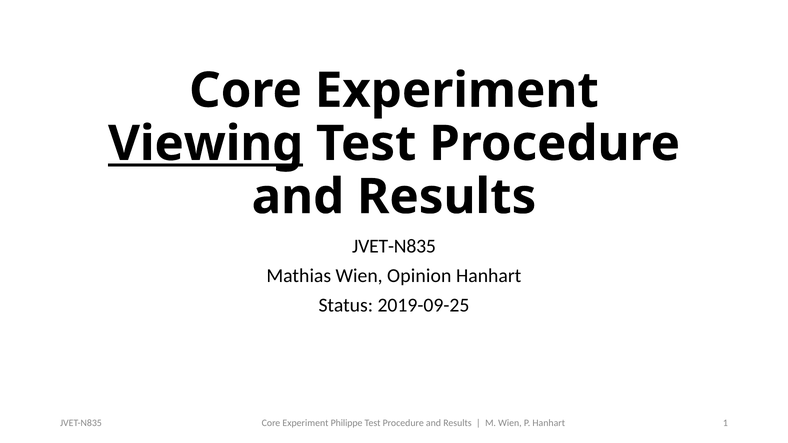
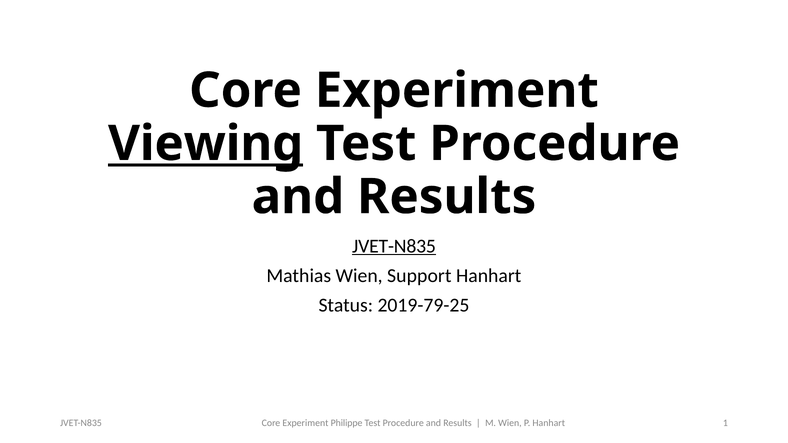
JVET-N835 underline: none -> present (394, 246)
Opinion: Opinion -> Support (419, 276)
2019-09-25: 2019-09-25 -> 2019-79-25 (423, 305)
